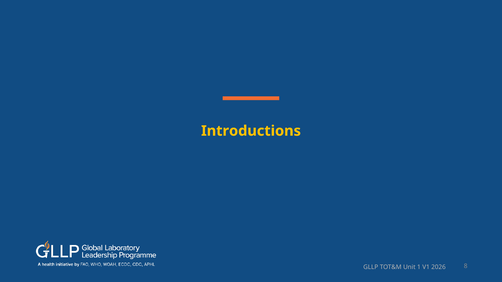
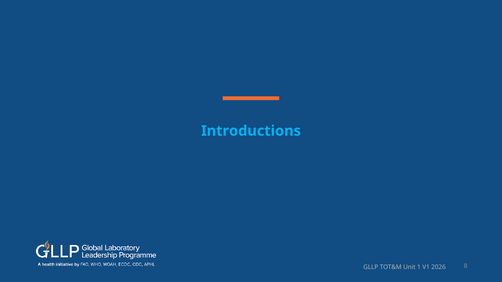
Introductions colour: yellow -> light blue (251, 131)
